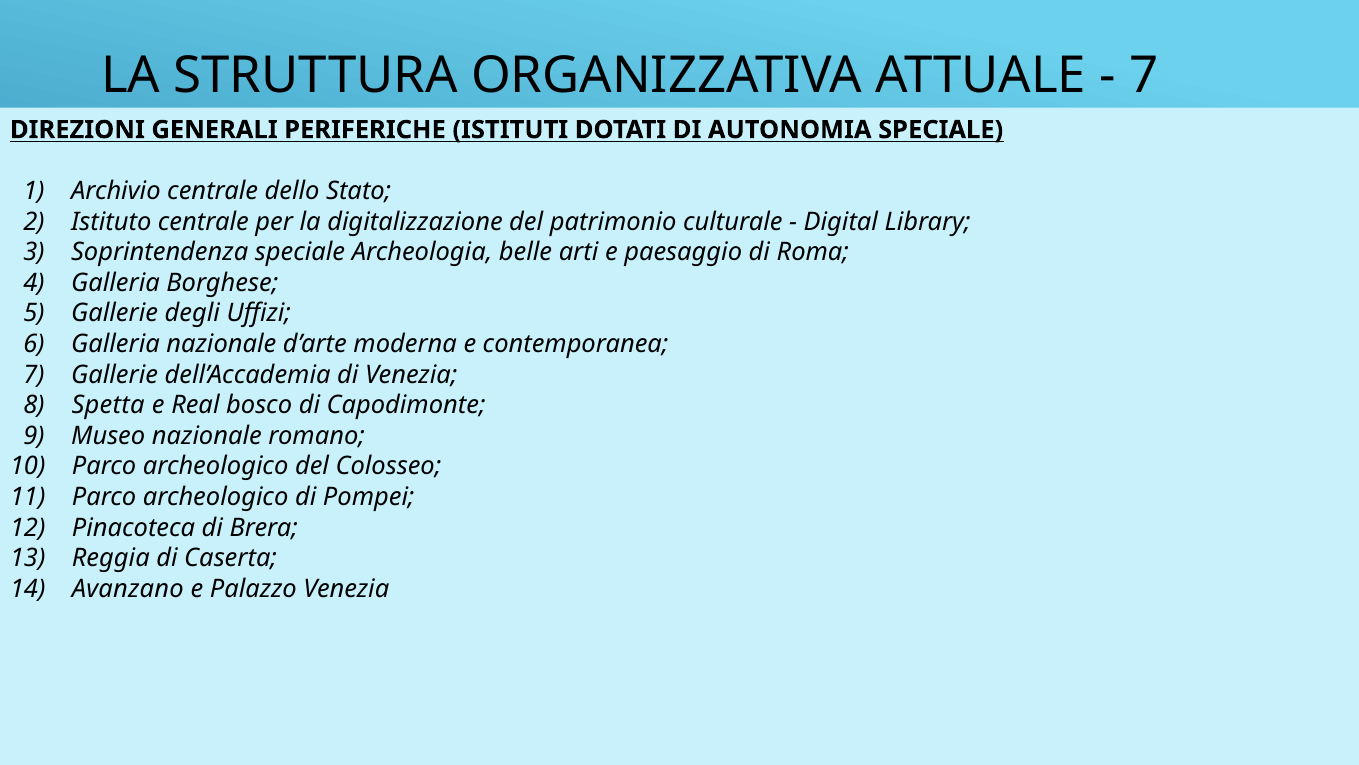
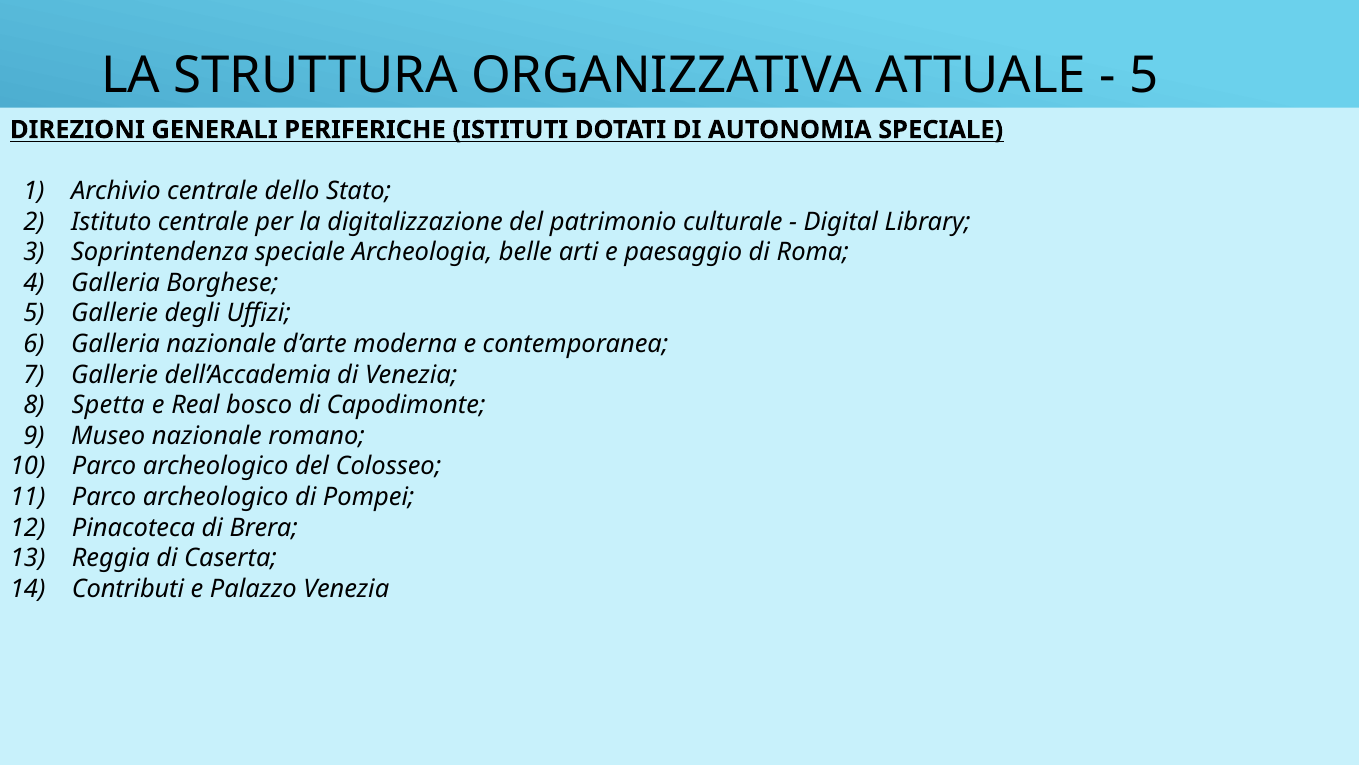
7: 7 -> 5 (1144, 75)
Avanzano: Avanzano -> Contributi (128, 588)
